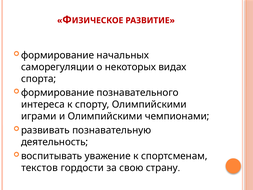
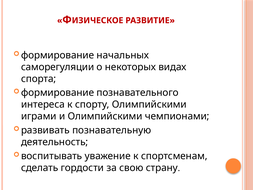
текстов: текстов -> сделать (40, 168)
